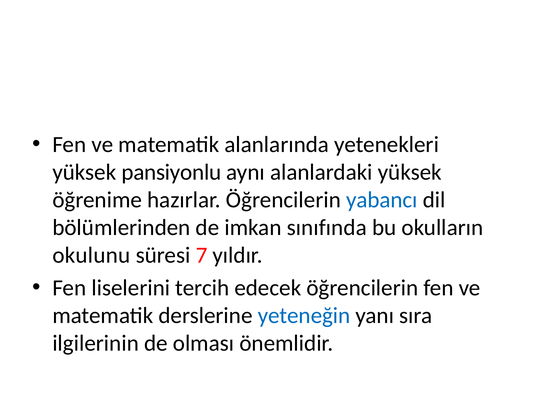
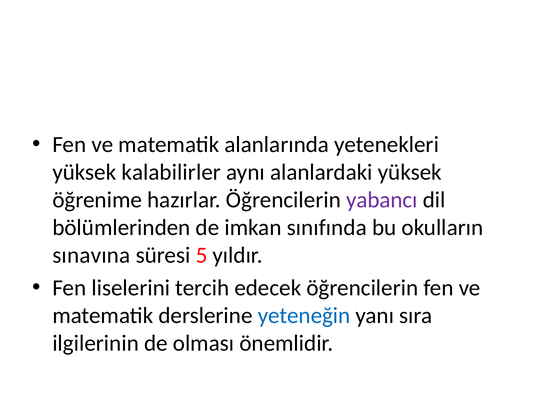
pansiyonlu: pansiyonlu -> kalabilirler (171, 172)
yabancı colour: blue -> purple (382, 200)
okulunu: okulunu -> sınavına (91, 256)
7: 7 -> 5 (202, 256)
